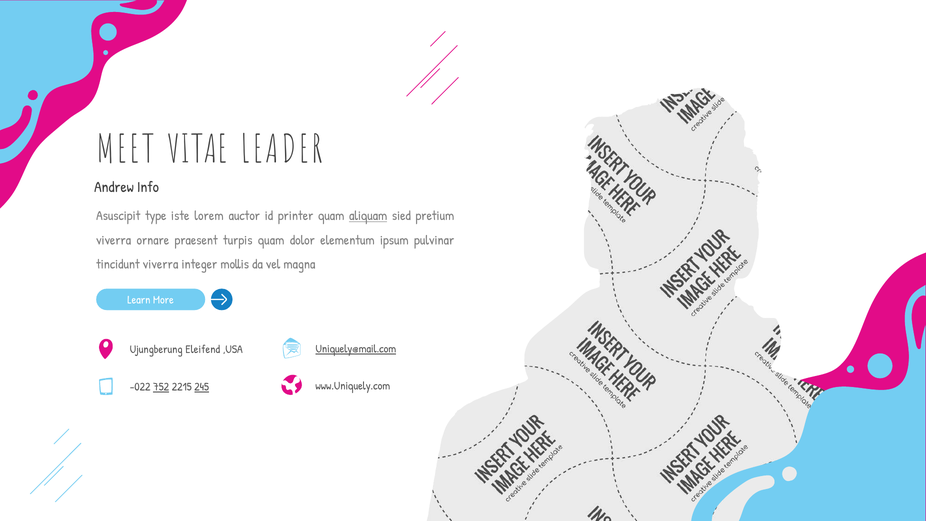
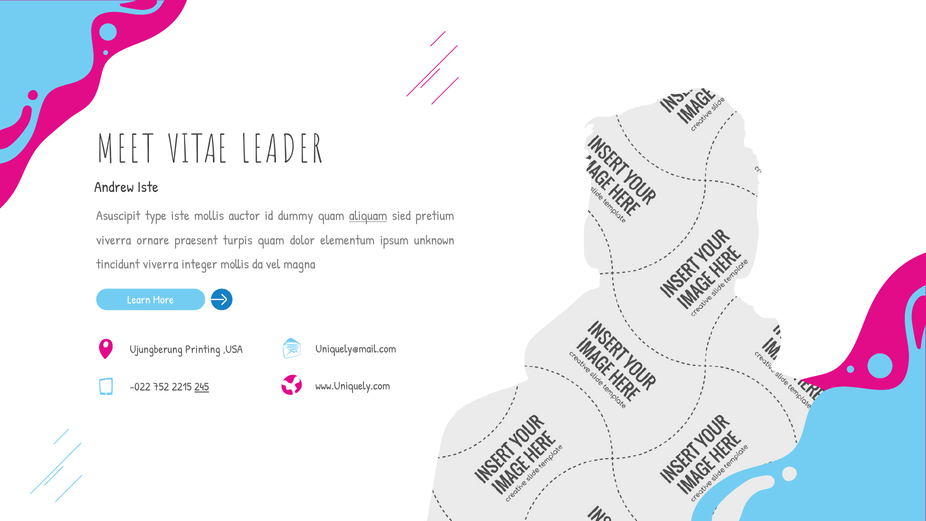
Andrew Info: Info -> Iste (148, 187)
iste lorem: lorem -> mollis (209, 216)
printer: printer -> dummy (296, 216)
pulvinar: pulvinar -> unknown (434, 240)
Uniquely@mail.com underline: present -> none (356, 349)
Eleifend: Eleifend -> Printing (203, 349)
752 underline: present -> none (161, 387)
